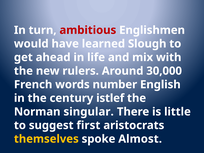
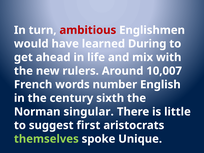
Slough: Slough -> During (147, 44)
30,000: 30,000 -> 10,007 (164, 71)
istlef: istlef -> sixth (110, 98)
themselves colour: yellow -> light green (46, 139)
Almost: Almost -> Unique (140, 139)
